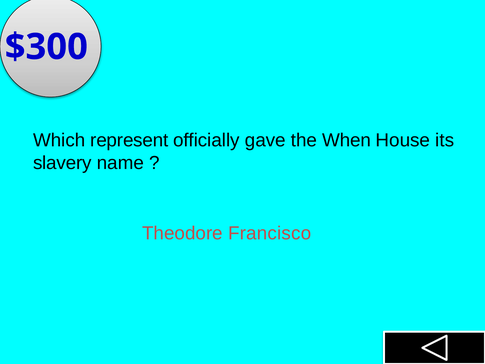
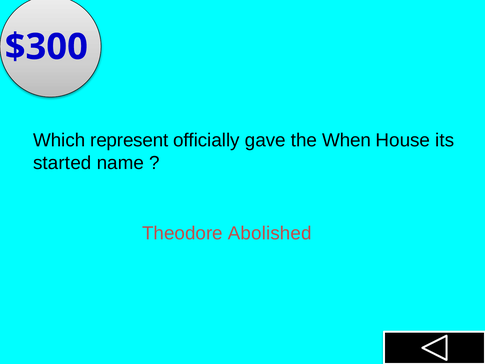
slavery: slavery -> started (62, 163)
Francisco: Francisco -> Abolished (270, 233)
